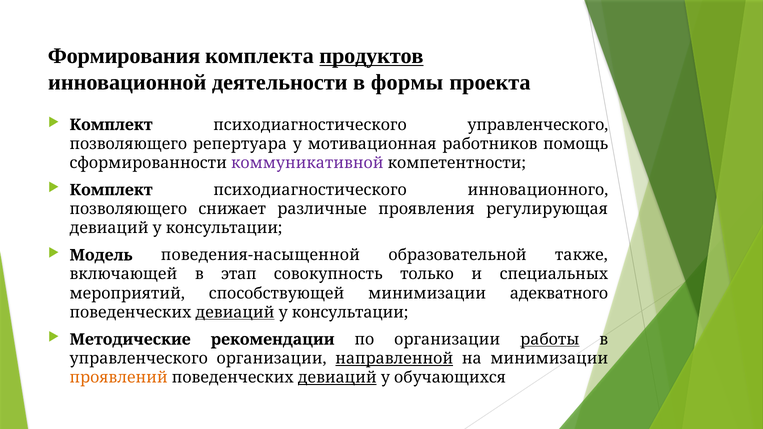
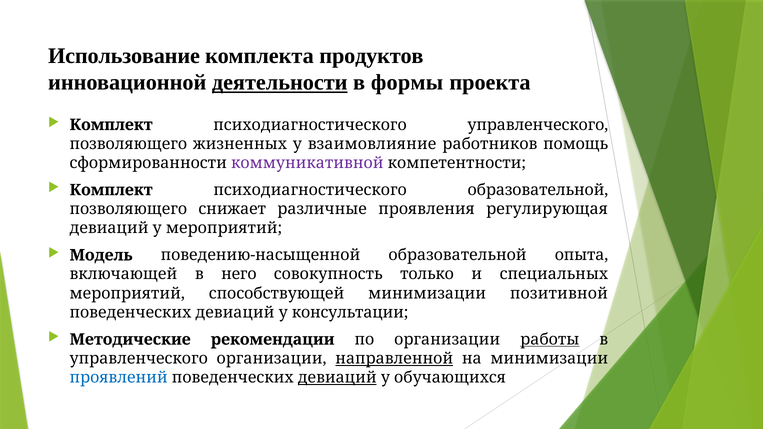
Формирования: Формирования -> Использование (124, 56)
продуктов underline: present -> none (371, 56)
деятельности underline: none -> present (280, 83)
репертуара: репертуара -> жизненных (240, 144)
мотивационная: мотивационная -> взаимовлияние (372, 144)
психодиагностического инновационного: инновационного -> образовательной (538, 190)
консультации: консультации -> мероприятий (224, 228)
поведения-насыщенной: поведения-насыщенной -> поведению-насыщенной (260, 255)
также: также -> опыта (582, 255)
этап: этап -> него (239, 274)
адекватного: адекватного -> позитивной (559, 293)
девиаций underline: present -> none (235, 313)
проявлений colour: orange -> blue (119, 378)
